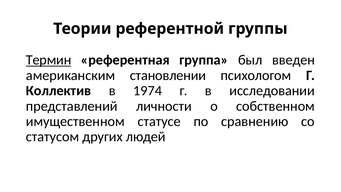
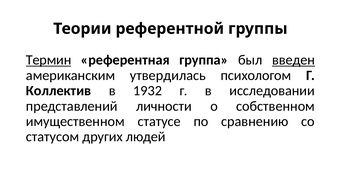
введен underline: none -> present (294, 60)
становлении: становлении -> утвердилась (168, 75)
1974: 1974 -> 1932 (148, 91)
